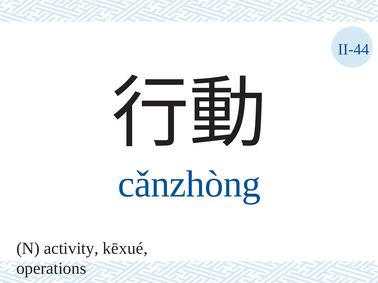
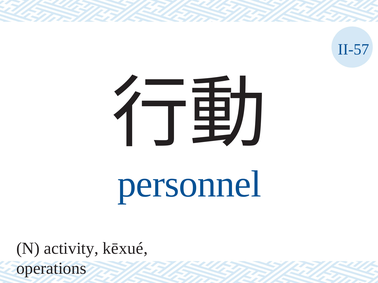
II-44: II-44 -> II-57 (354, 50)
cǎnzhòng: cǎnzhòng -> personnel (189, 184)
